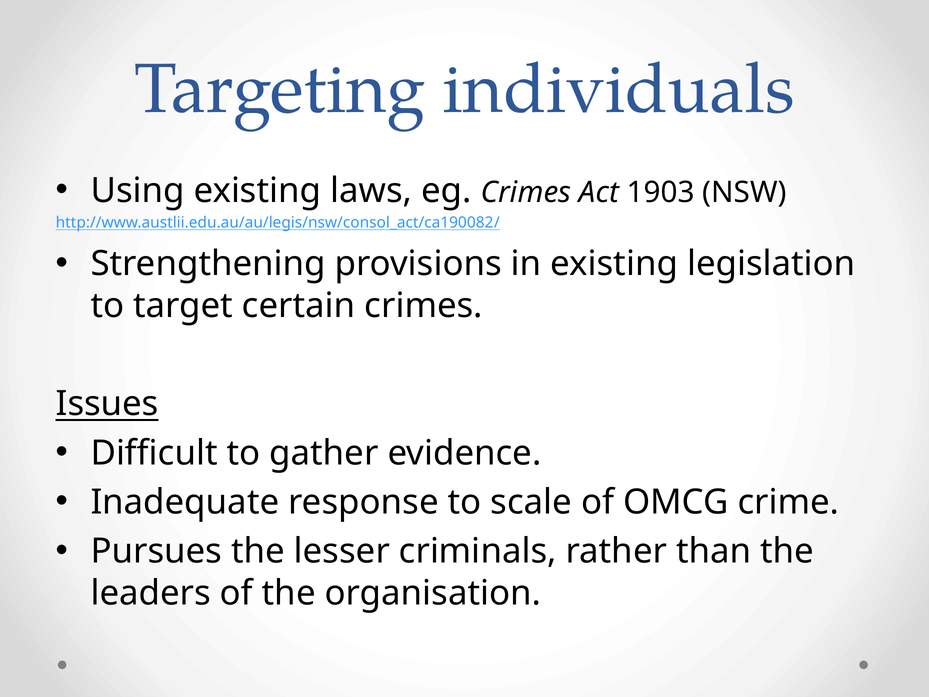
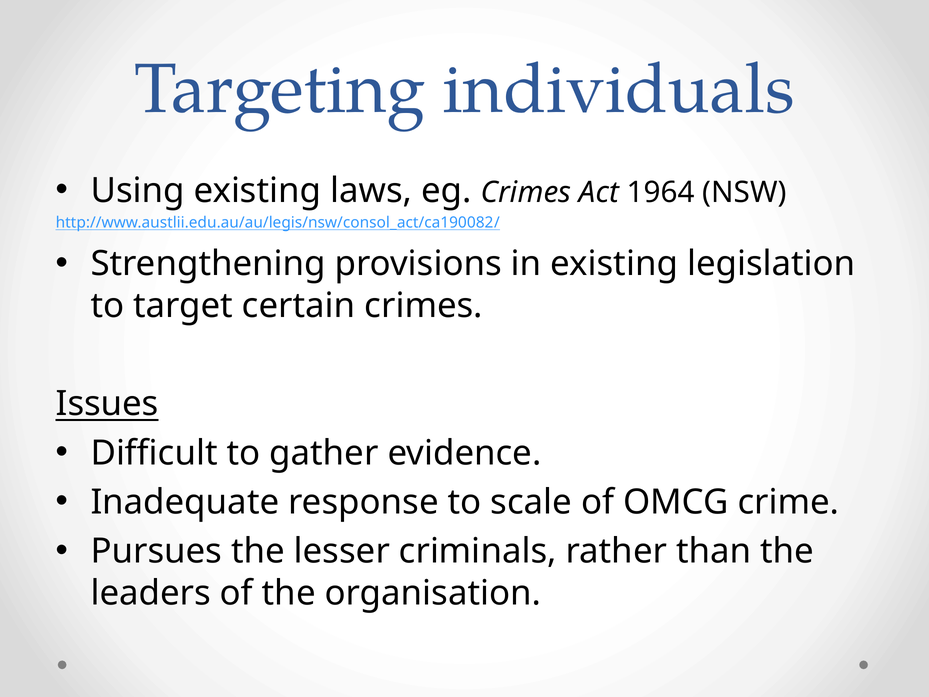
1903: 1903 -> 1964 (661, 192)
